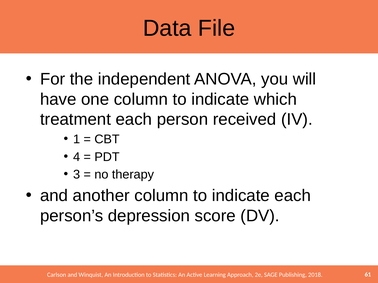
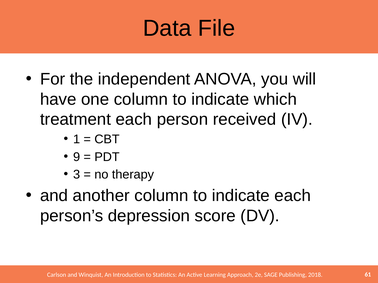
4: 4 -> 9 (77, 157)
